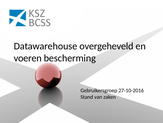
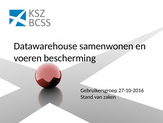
overgeheveld: overgeheveld -> samenwonen (106, 46)
